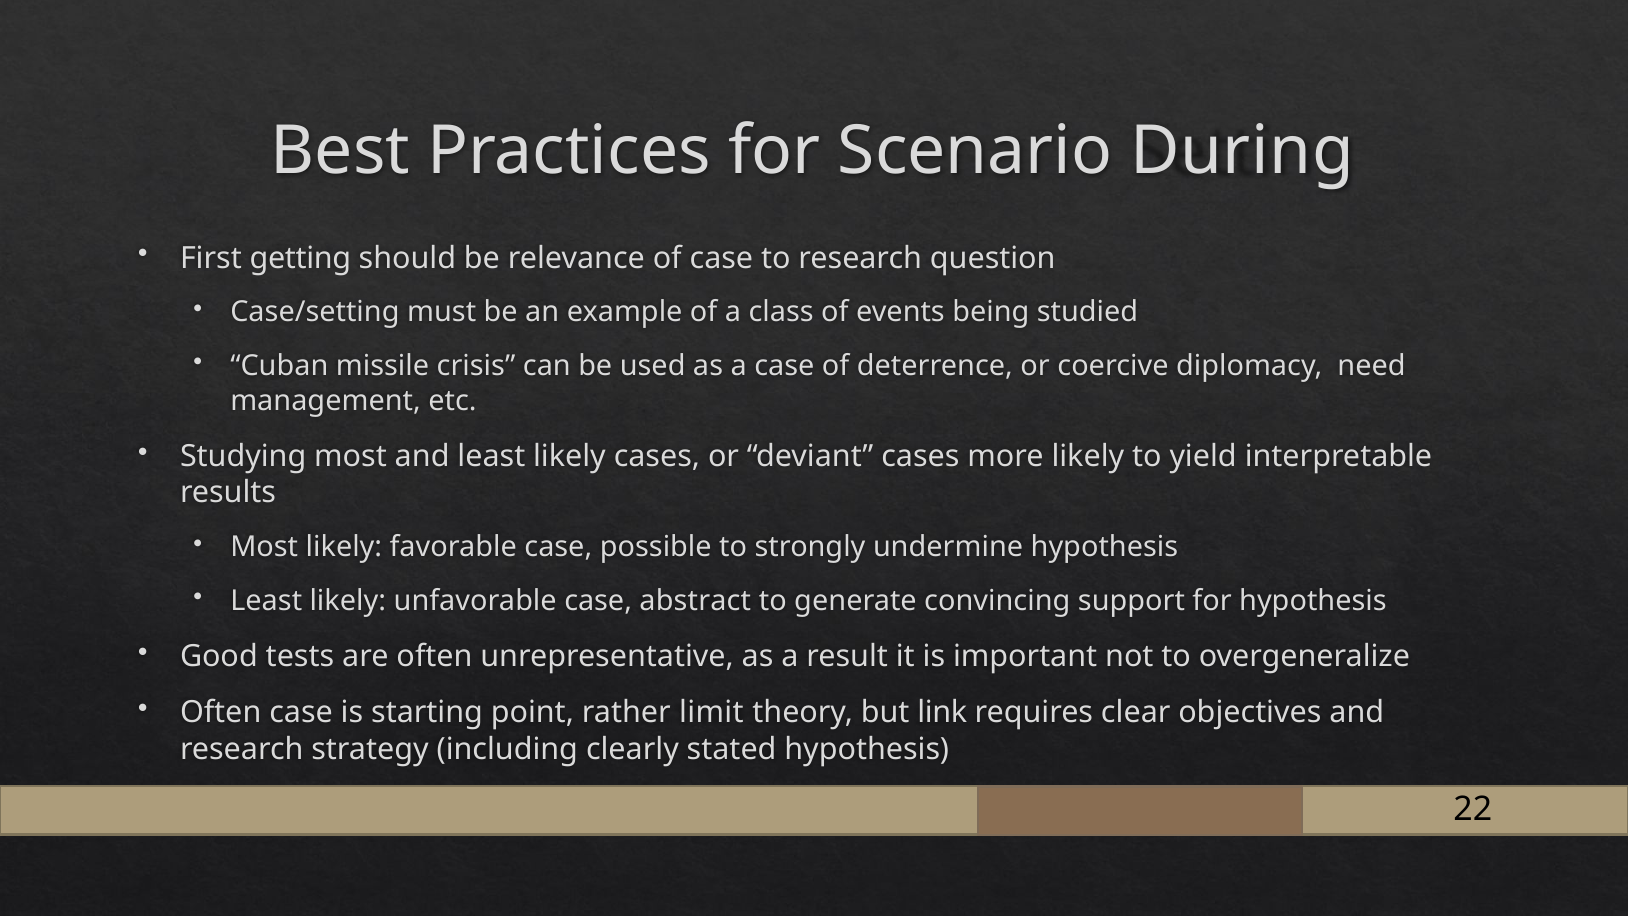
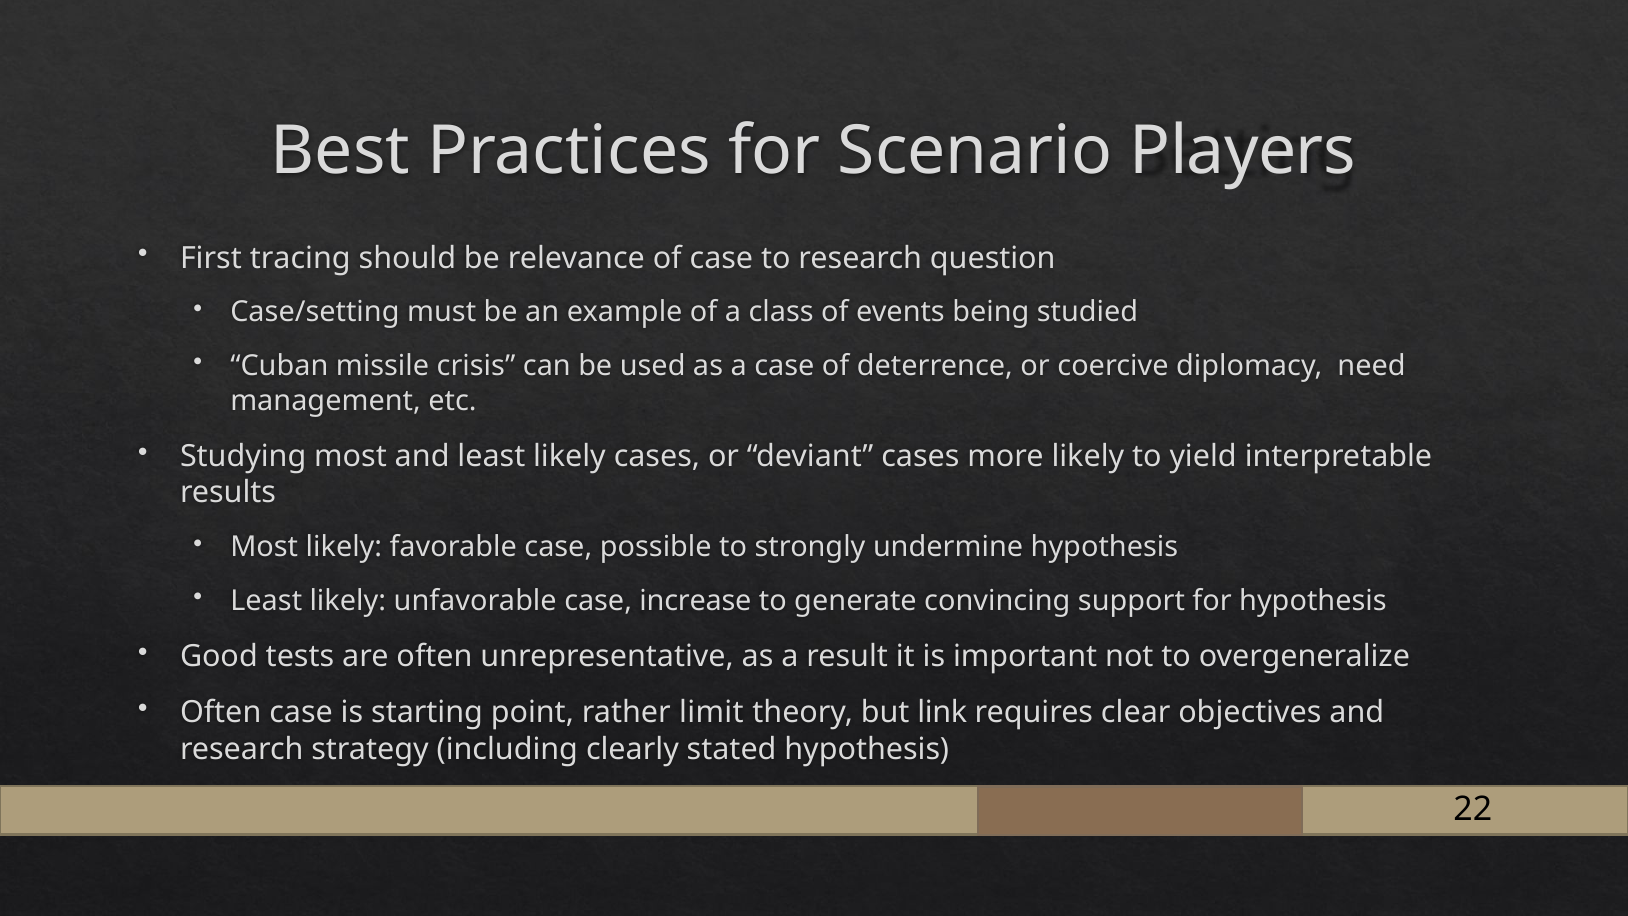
During: During -> Players (1243, 151)
getting: getting -> tracing (300, 258)
abstract: abstract -> increase (695, 601)
